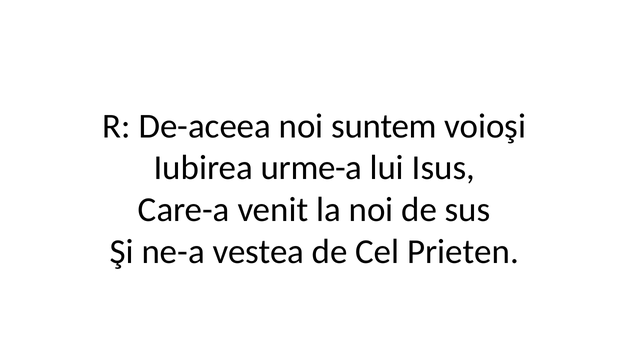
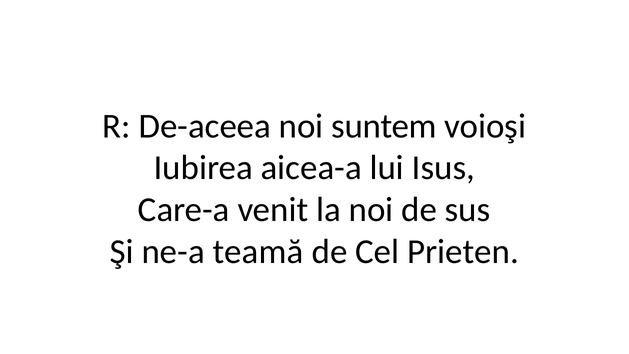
urme-a: urme-a -> aicea-a (311, 168)
vestea: vestea -> teamă (258, 252)
